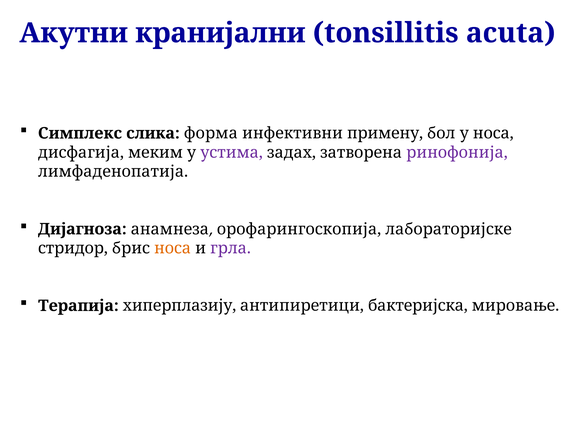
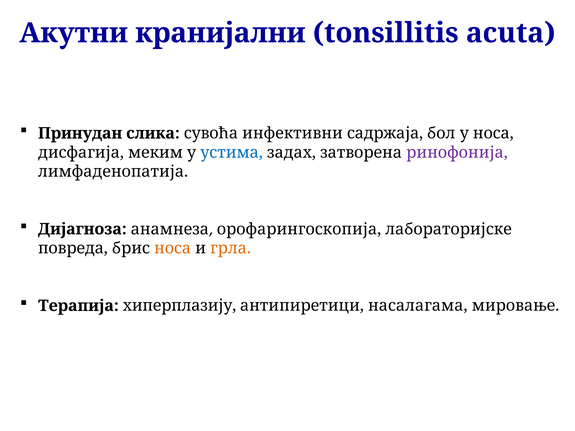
Симплекс: Симплекс -> Принудан (80, 133)
форма: форма -> сувоћа (211, 133)
примену: примену -> садржаја (385, 133)
устима colour: purple -> blue (232, 153)
стридор: стридор -> повреда (73, 248)
грла colour: purple -> orange (230, 248)
бактеријска: бактеријска -> насалагама (418, 306)
